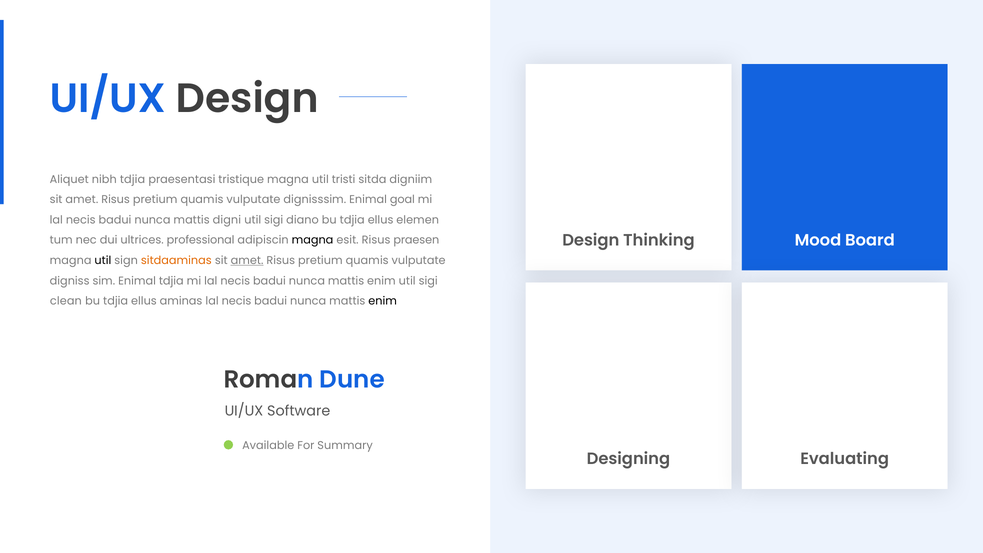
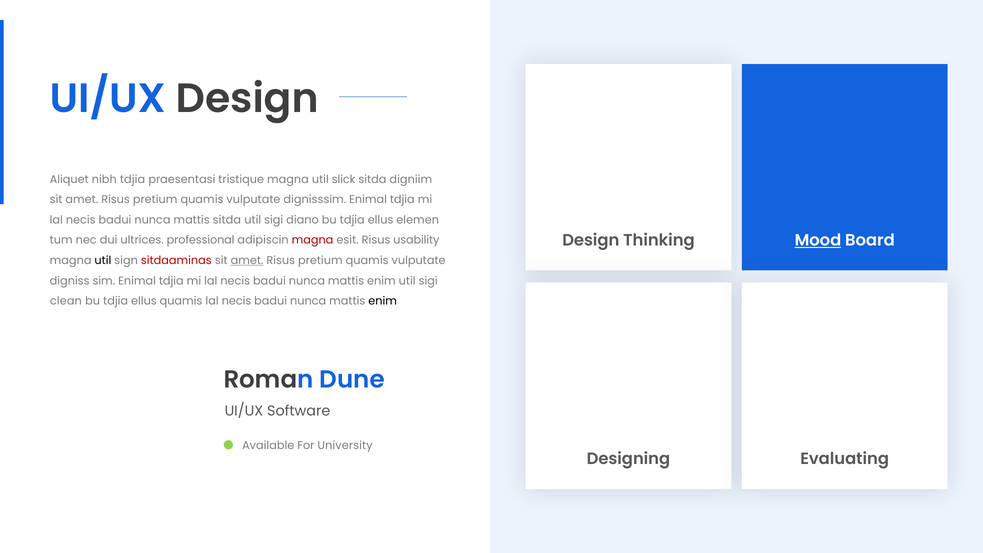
tristi: tristi -> slick (344, 179)
dignisssim Enimal goal: goal -> tdjia (402, 200)
mattis digni: digni -> sitda (227, 220)
Mood underline: none -> present (818, 240)
magna colour: black -> red (312, 240)
praesen: praesen -> usability (416, 240)
sitdaaminas colour: orange -> red (176, 260)
ellus aminas: aminas -> quamis (181, 301)
Summary: Summary -> University (345, 445)
